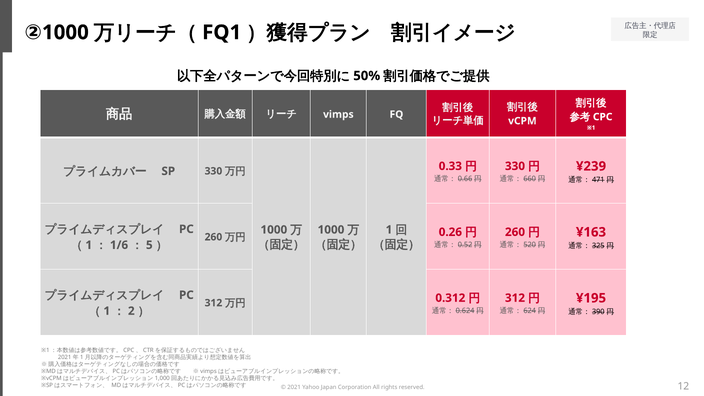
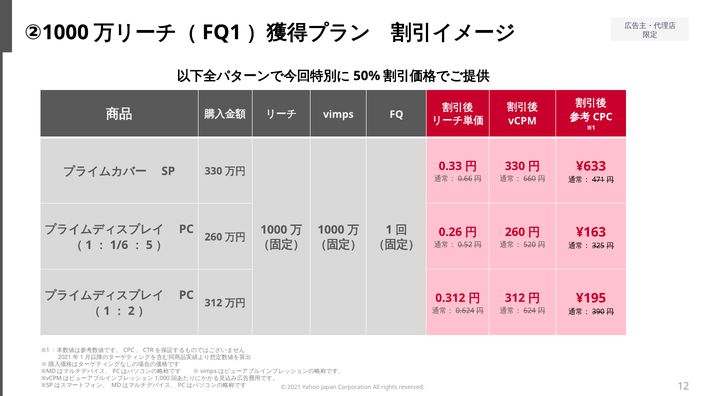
¥239: ¥239 -> ¥633 (591, 166)
